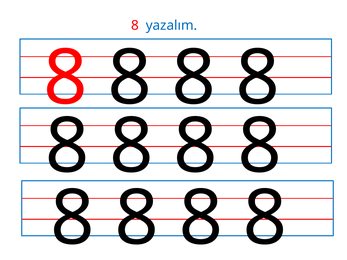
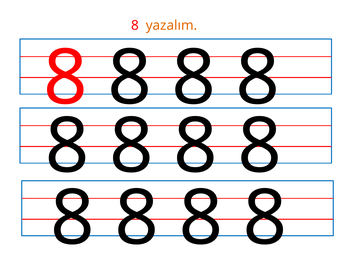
yazalım colour: blue -> orange (172, 26)
